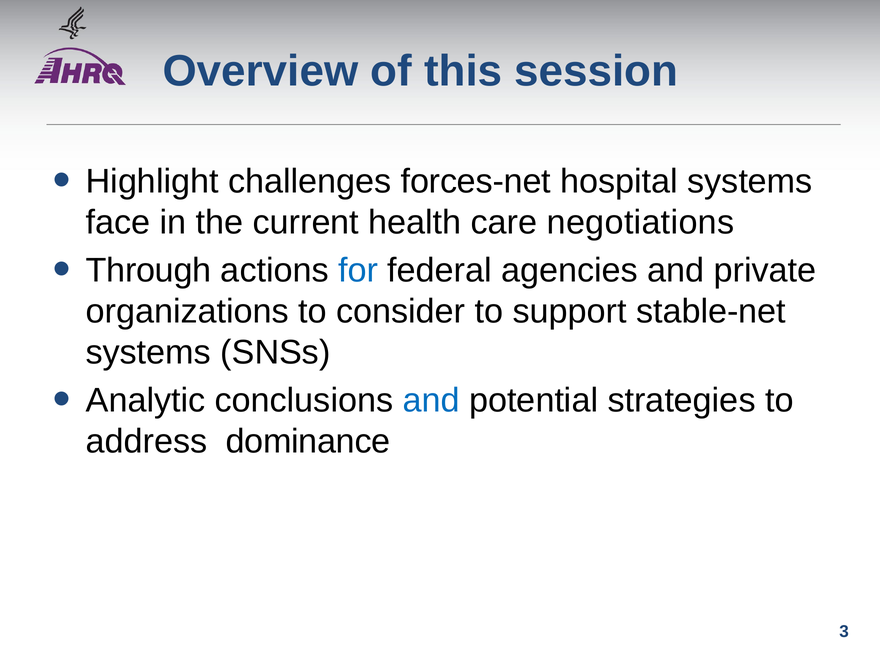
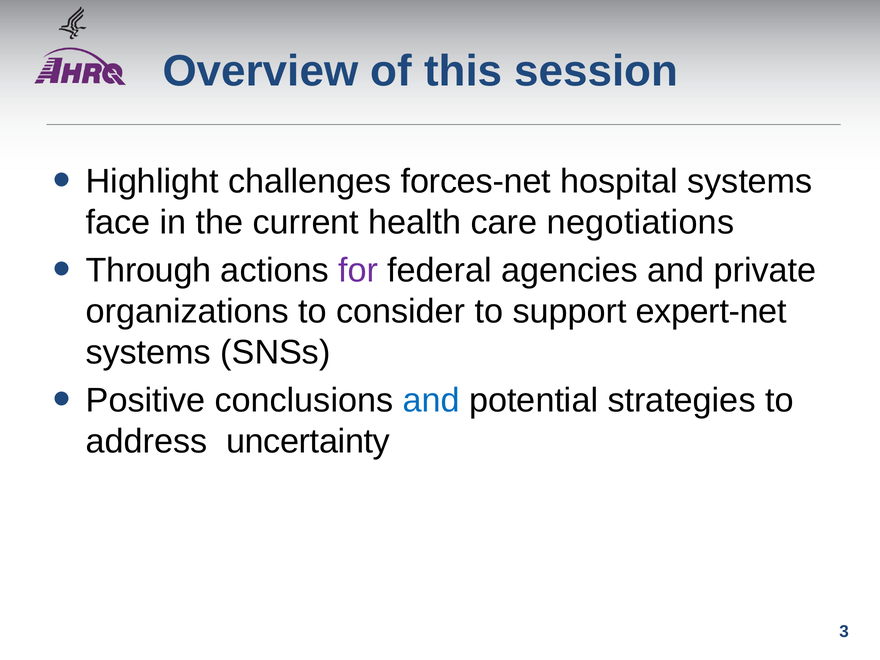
for colour: blue -> purple (358, 270)
stable-net: stable-net -> expert-net (711, 311)
Analytic: Analytic -> Positive (146, 401)
dominance: dominance -> uncertainty (308, 442)
